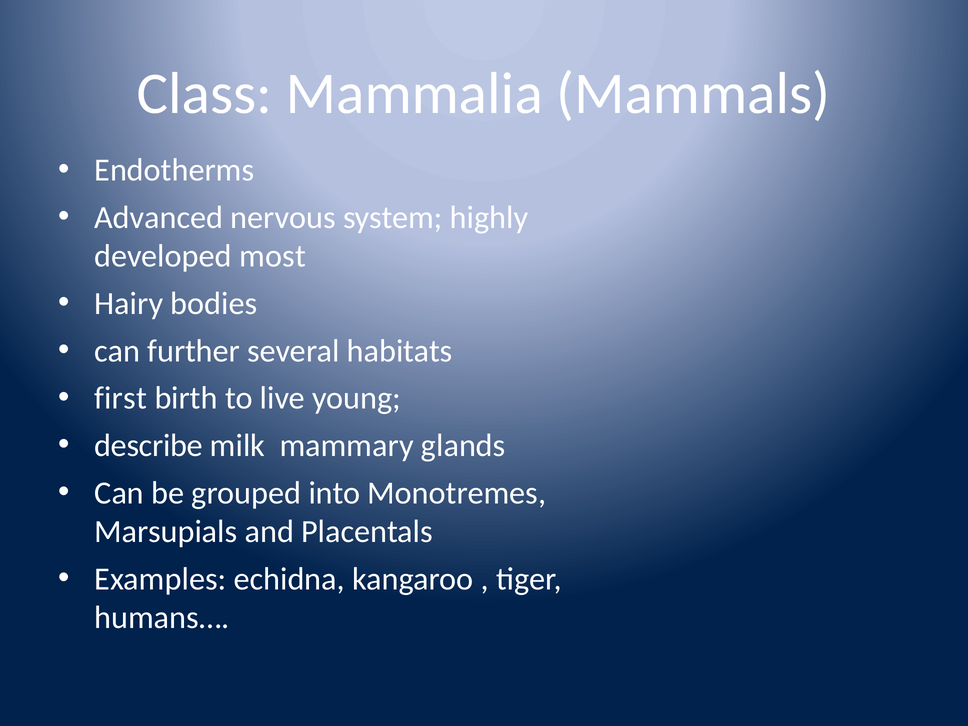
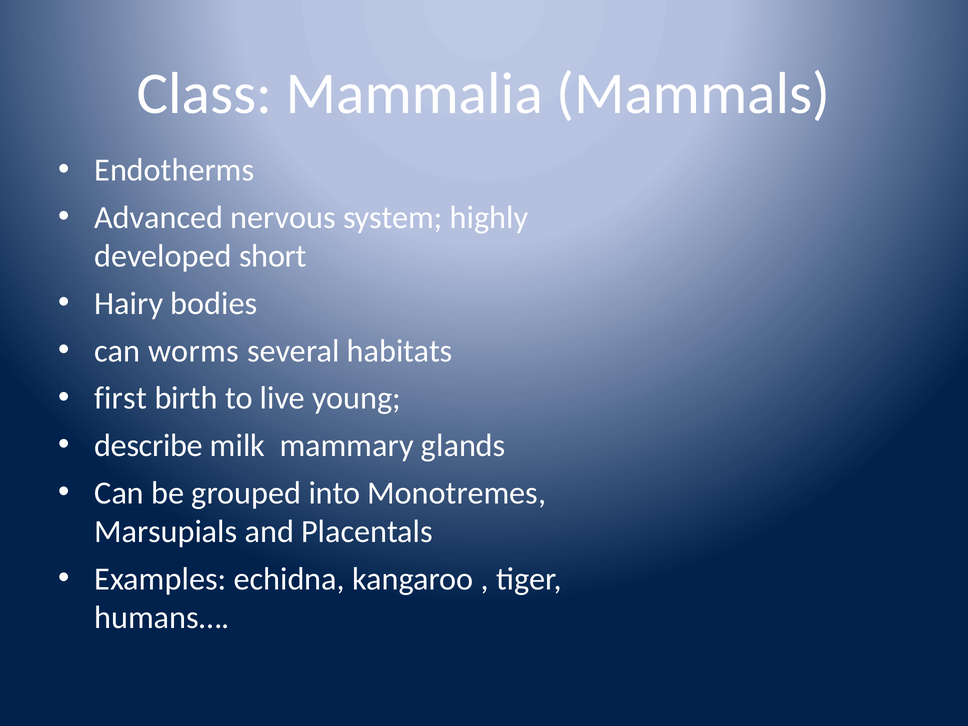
most: most -> short (273, 256)
further: further -> worms (193, 351)
